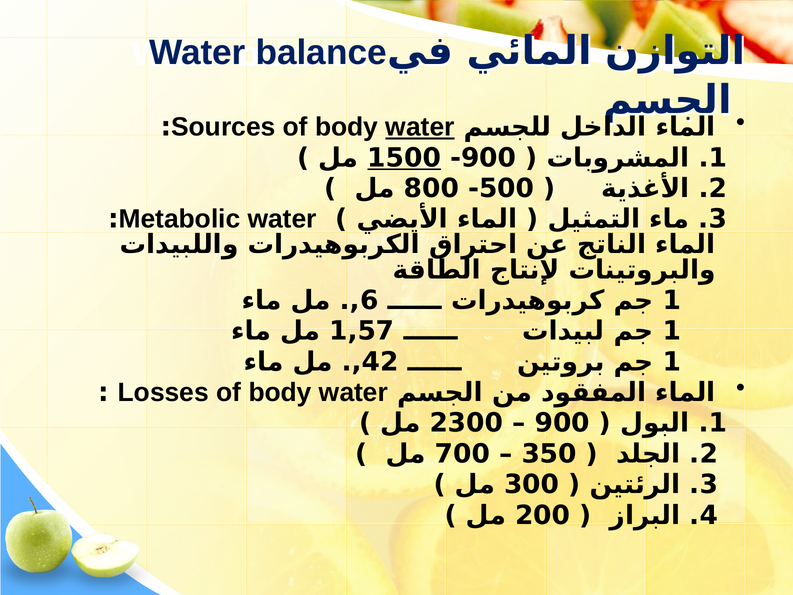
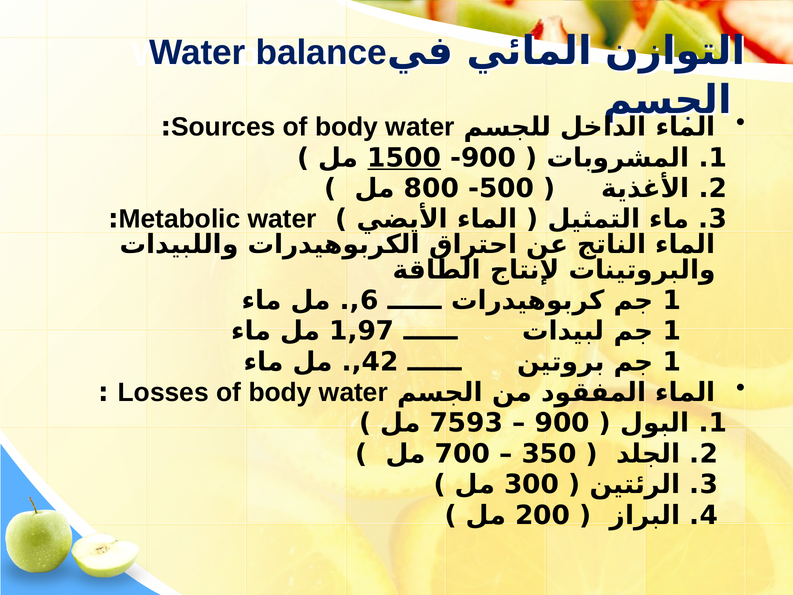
water underline: present -> none (420, 127)
1,57: 1,57 -> 1,97 (362, 331)
2300: 2300 -> 7593 (466, 423)
